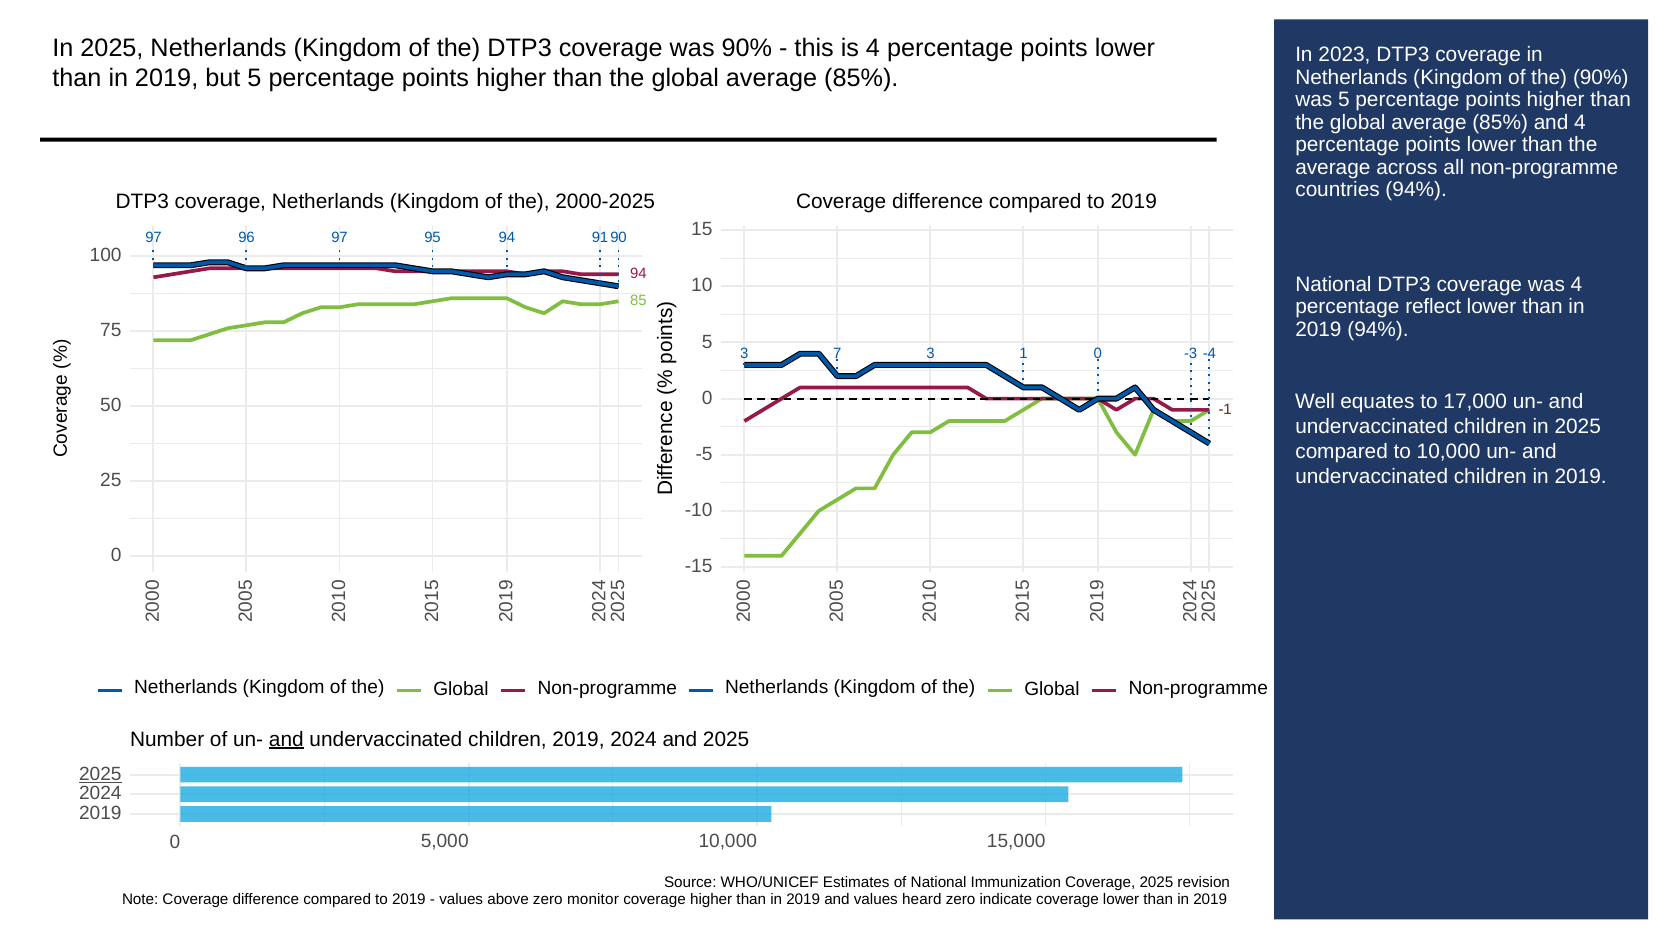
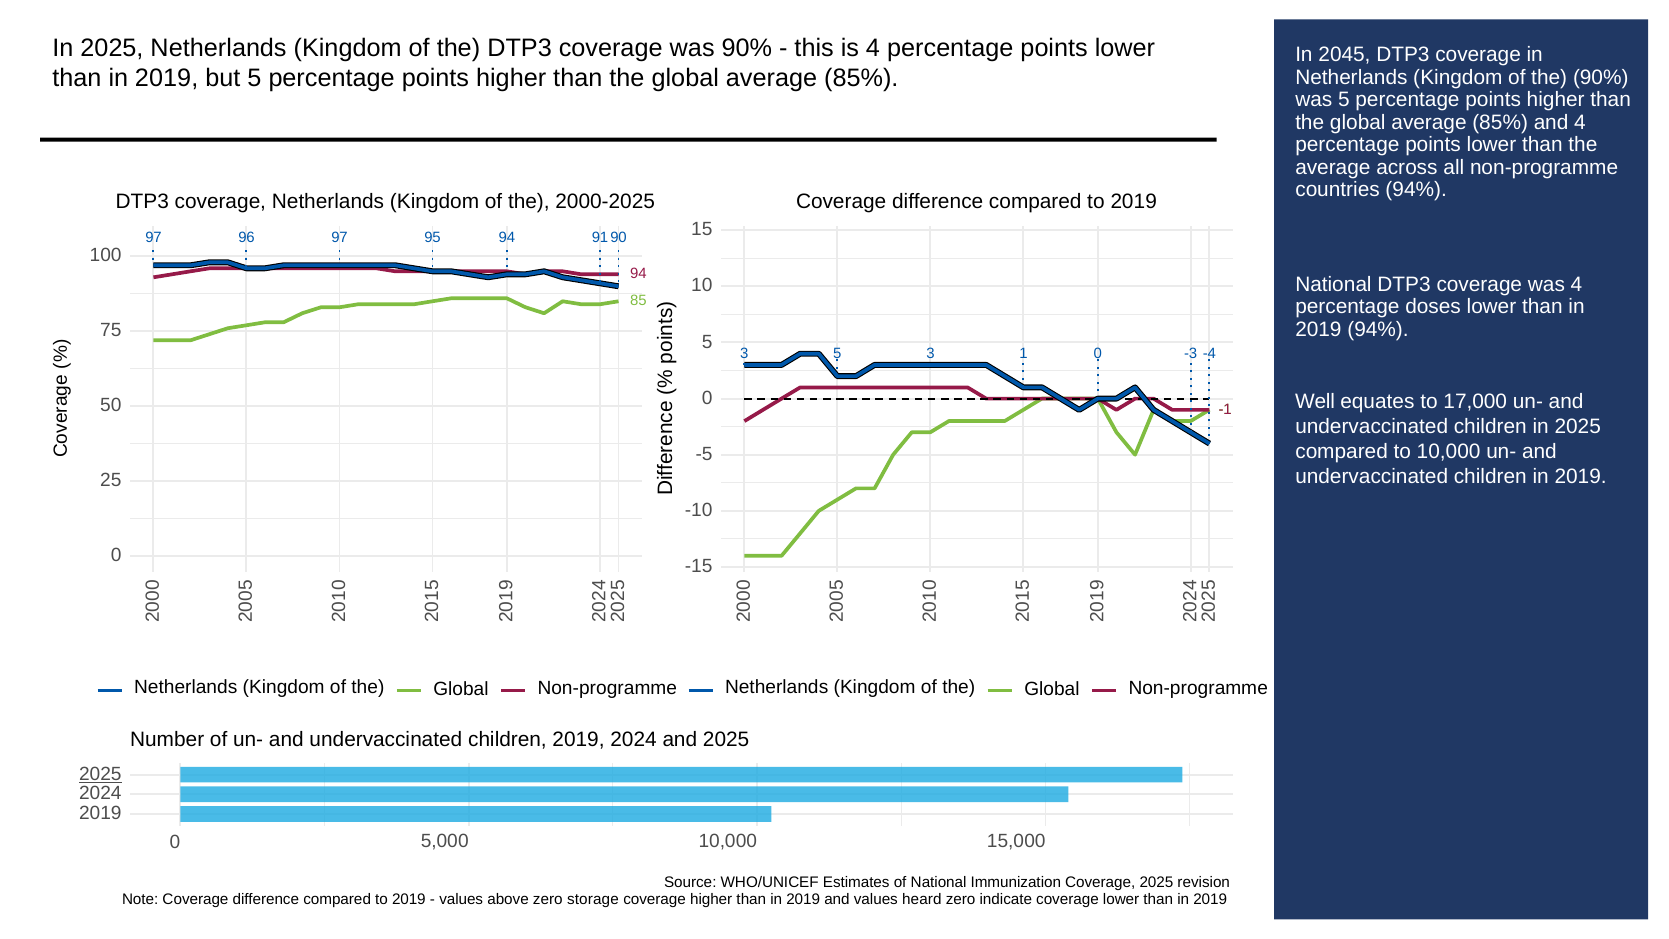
2023: 2023 -> 2045 (1344, 55)
reflect: reflect -> doses (1433, 307)
3 7: 7 -> 5 (837, 353)
and underline: present -> none (286, 739)
monitor: monitor -> storage (593, 899)
